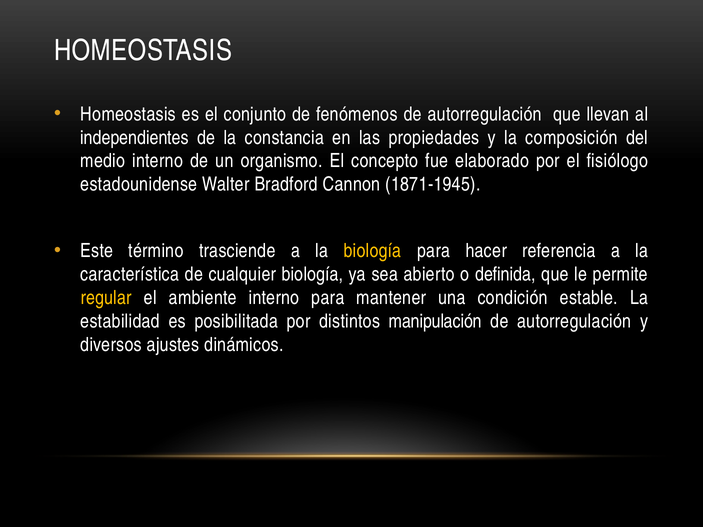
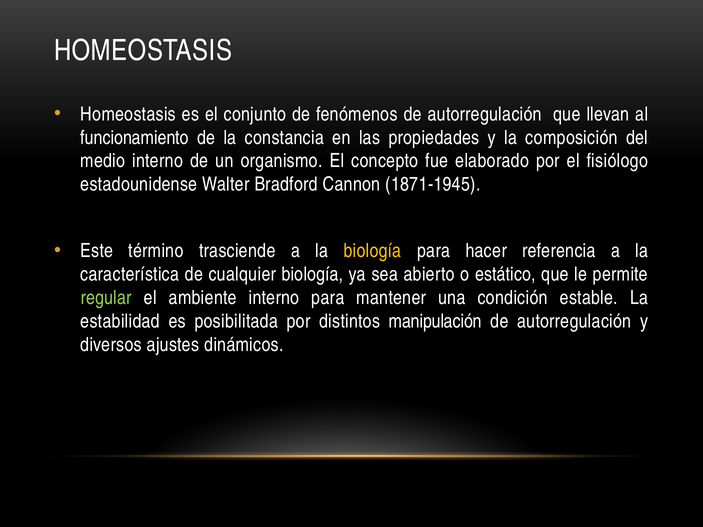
independientes: independientes -> funcionamiento (135, 138)
definida: definida -> estático (505, 275)
regular colour: yellow -> light green (106, 298)
